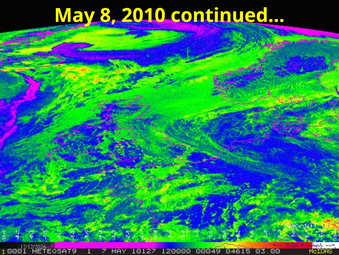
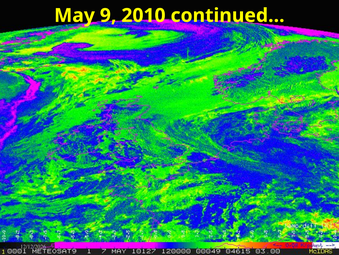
8: 8 -> 9 (108, 15)
